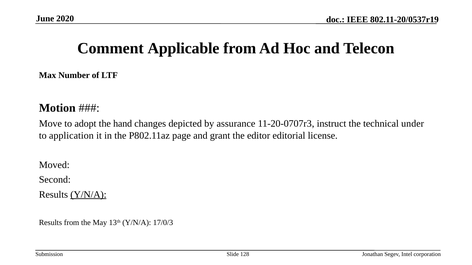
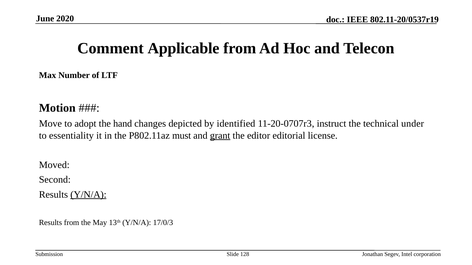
assurance: assurance -> identified (236, 124)
application: application -> essentiality (71, 136)
page: page -> must (182, 136)
grant underline: none -> present (220, 136)
